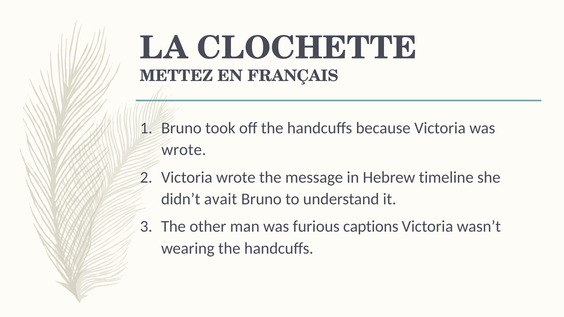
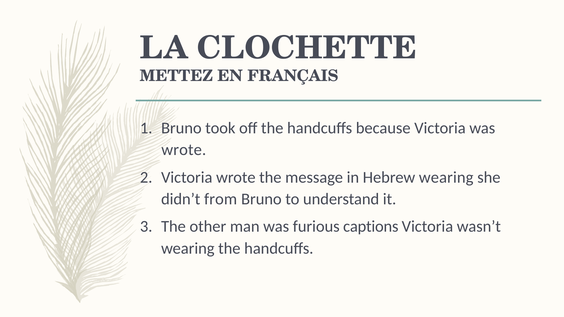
Hebrew timeline: timeline -> wearing (446, 177)
avait: avait -> from (221, 199)
